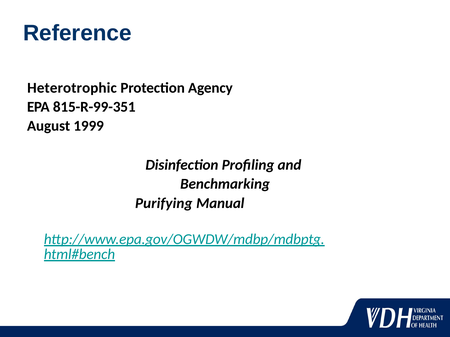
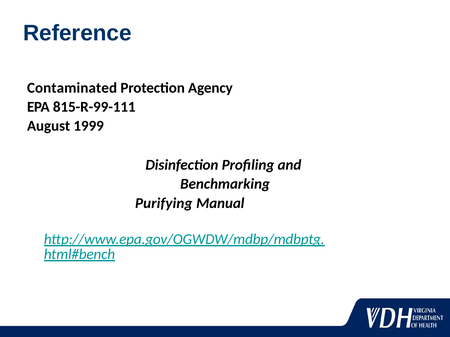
Heterotrophic: Heterotrophic -> Contaminated (72, 88)
815-R-99-351: 815-R-99-351 -> 815-R-99-111 (94, 107)
